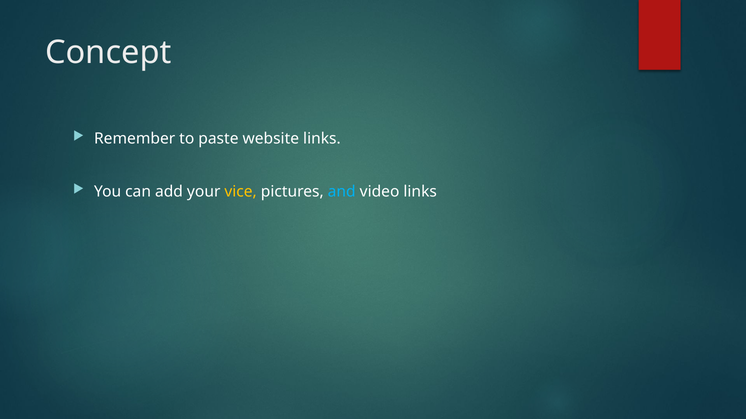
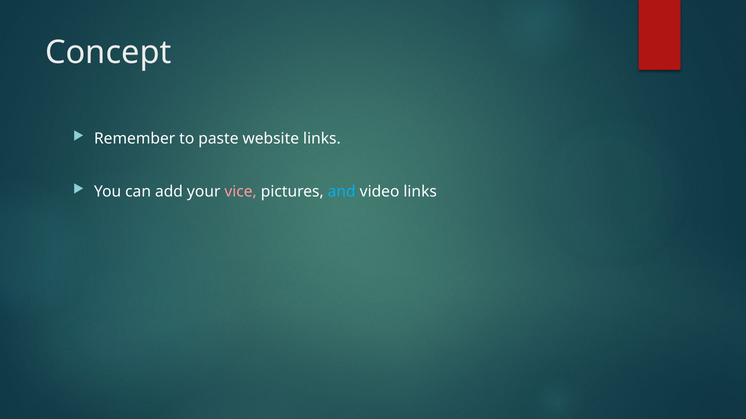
vice colour: yellow -> pink (241, 192)
